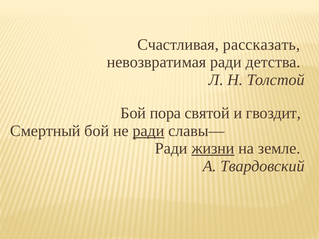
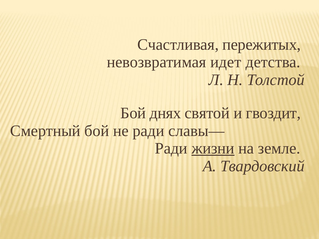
рассказать: рассказать -> пережитых (262, 45)
невозвратимая ради: ради -> идет (226, 62)
пора: пора -> днях (165, 113)
ради underline: present -> none (148, 131)
